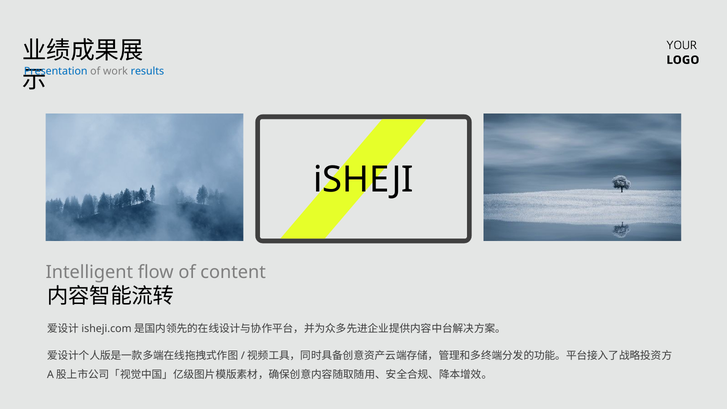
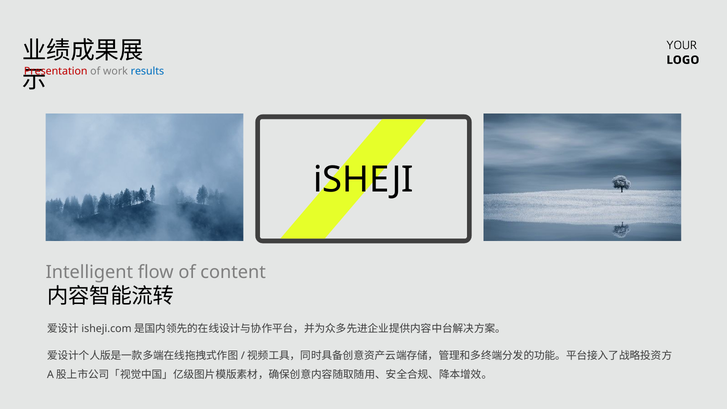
Presentation colour: blue -> red (56, 71)
